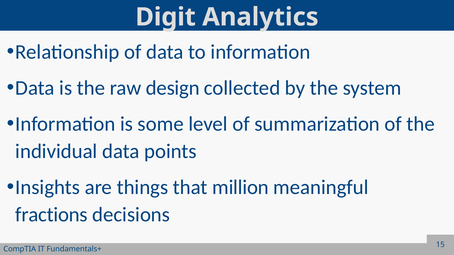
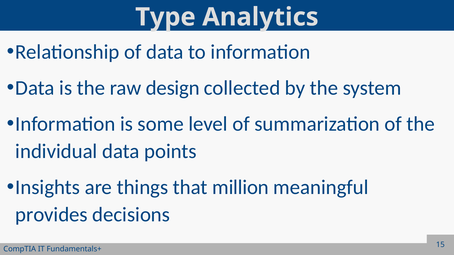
Digit: Digit -> Type (165, 17)
fractions: fractions -> provides (51, 215)
